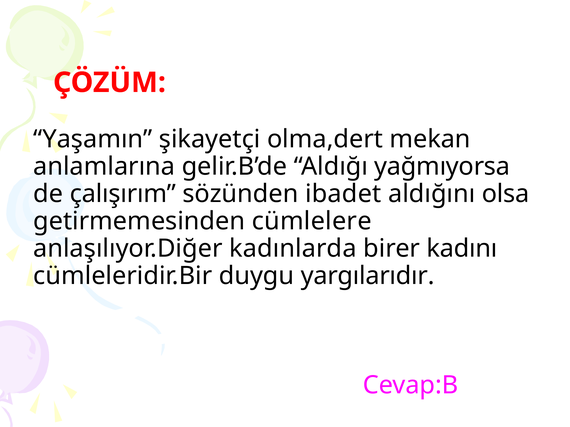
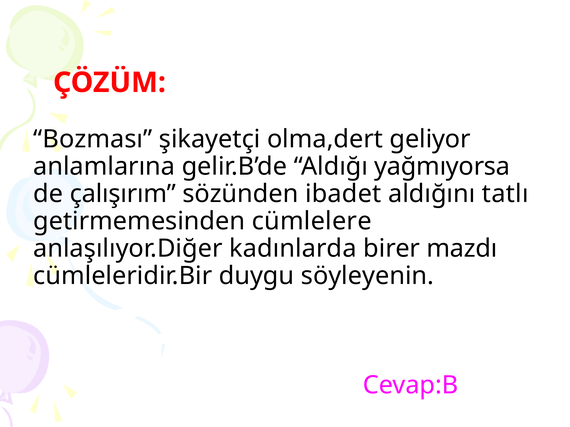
Yaşamın: Yaşamın -> Bozması (93, 139)
mekan: mekan -> geliyor (430, 139)
olsa: olsa -> tatlı (505, 194)
kadını: kadını -> mazdı (462, 249)
yargılarıdır: yargılarıdır -> söyleyenin (367, 276)
